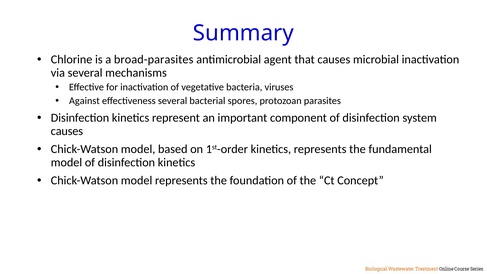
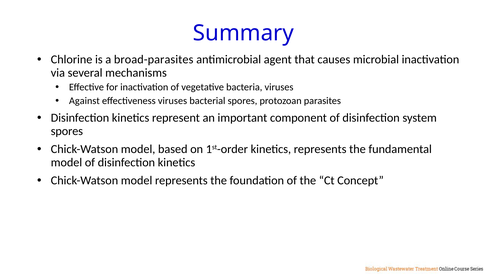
effectiveness several: several -> viruses (173, 101)
causes: causes -> spores (67, 131)
